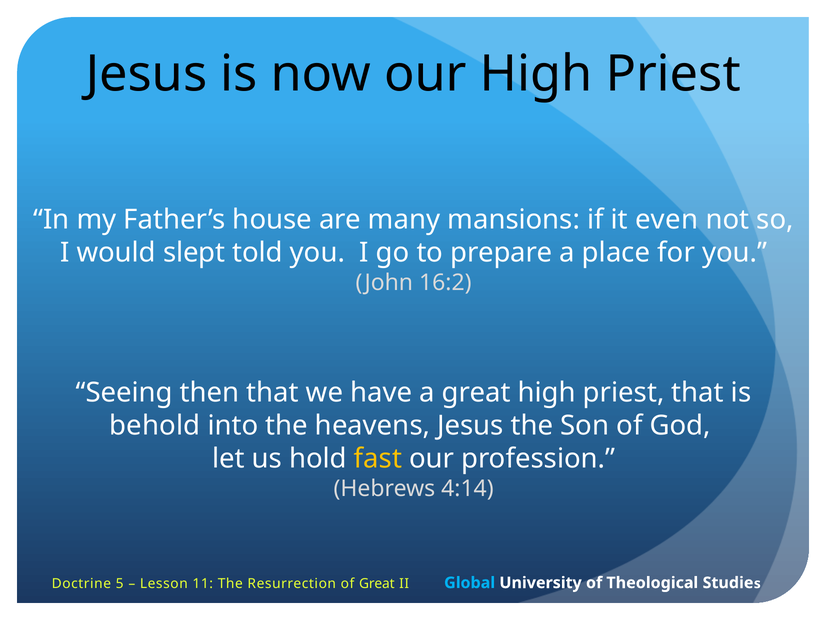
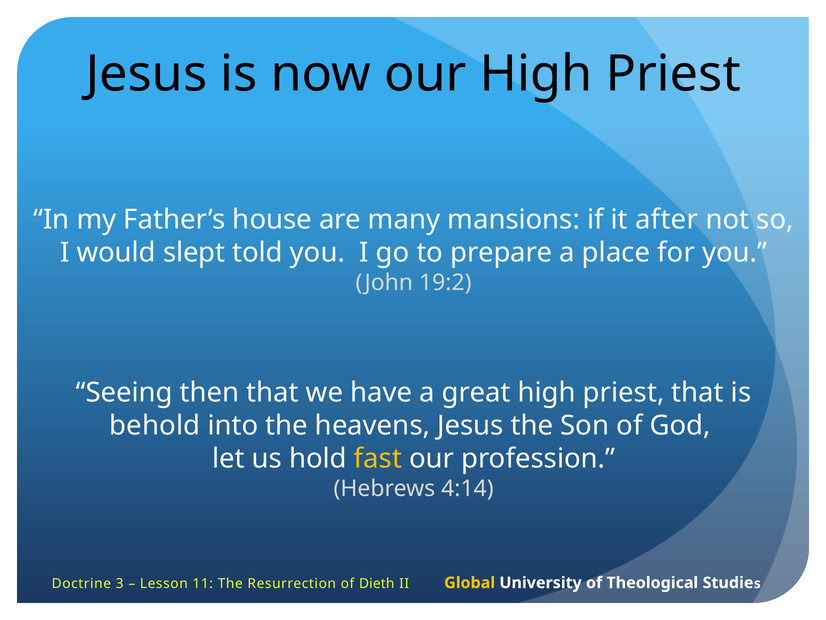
even: even -> after (667, 220)
16:2: 16:2 -> 19:2 (445, 283)
5: 5 -> 3 (120, 583)
of Great: Great -> Dieth (377, 583)
Global colour: light blue -> yellow (470, 582)
